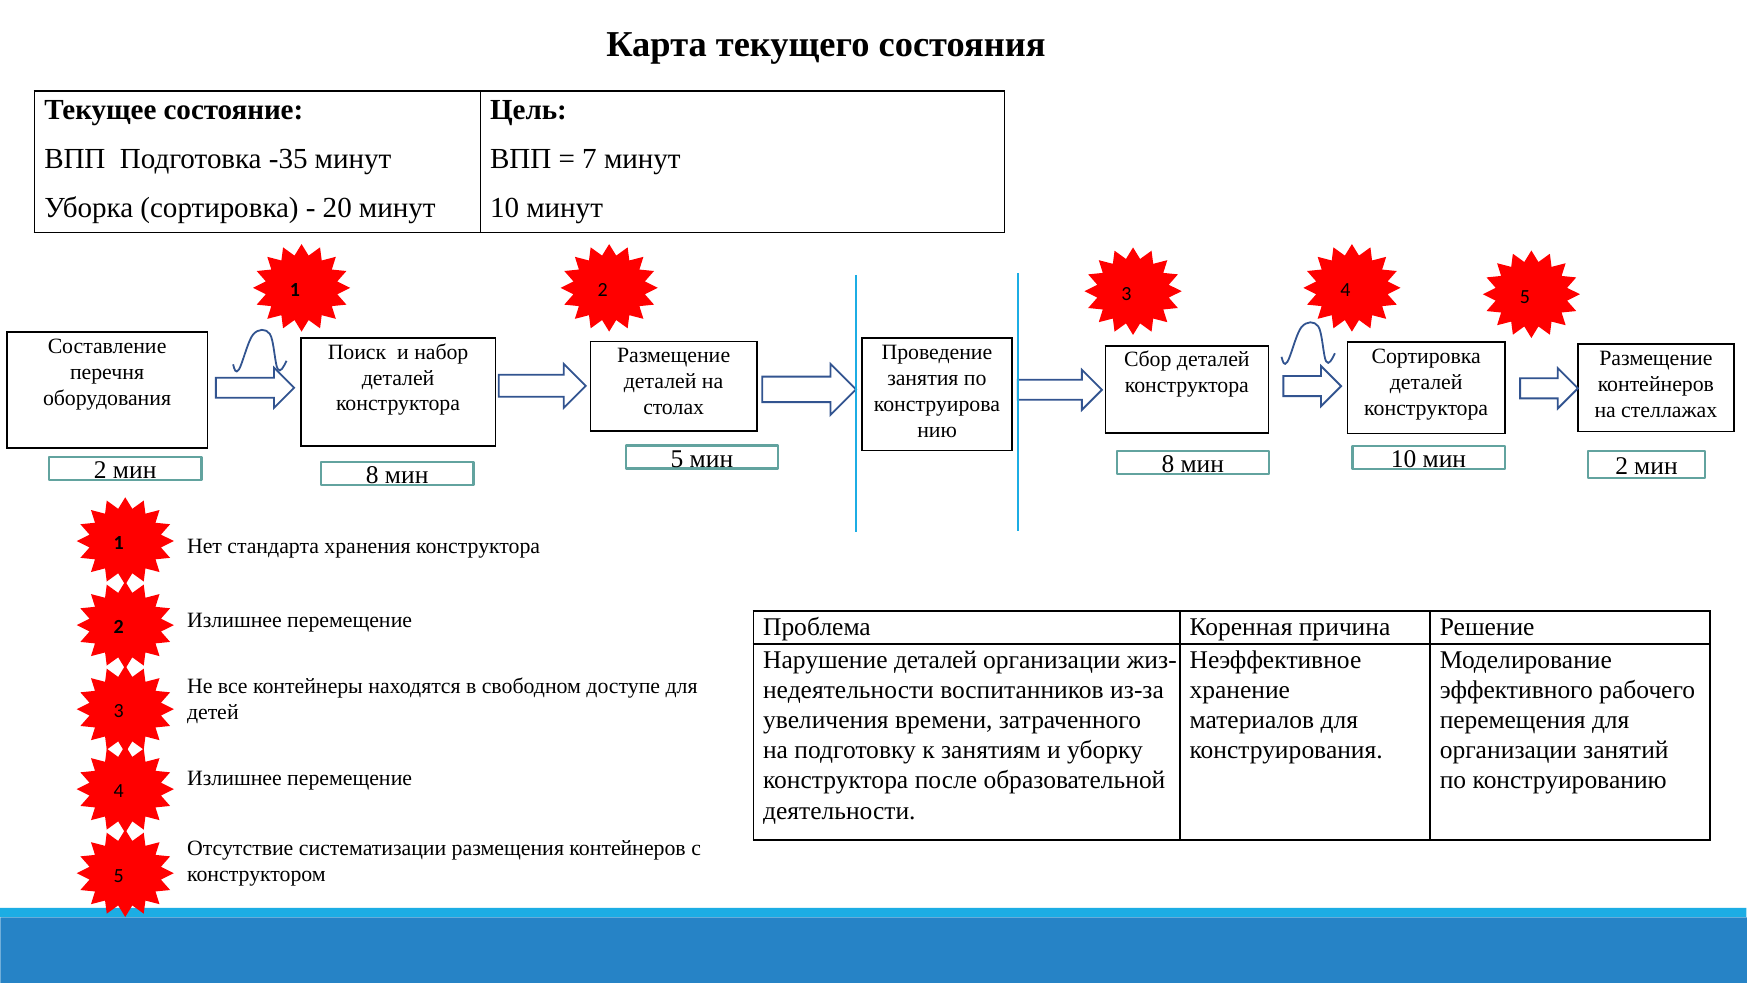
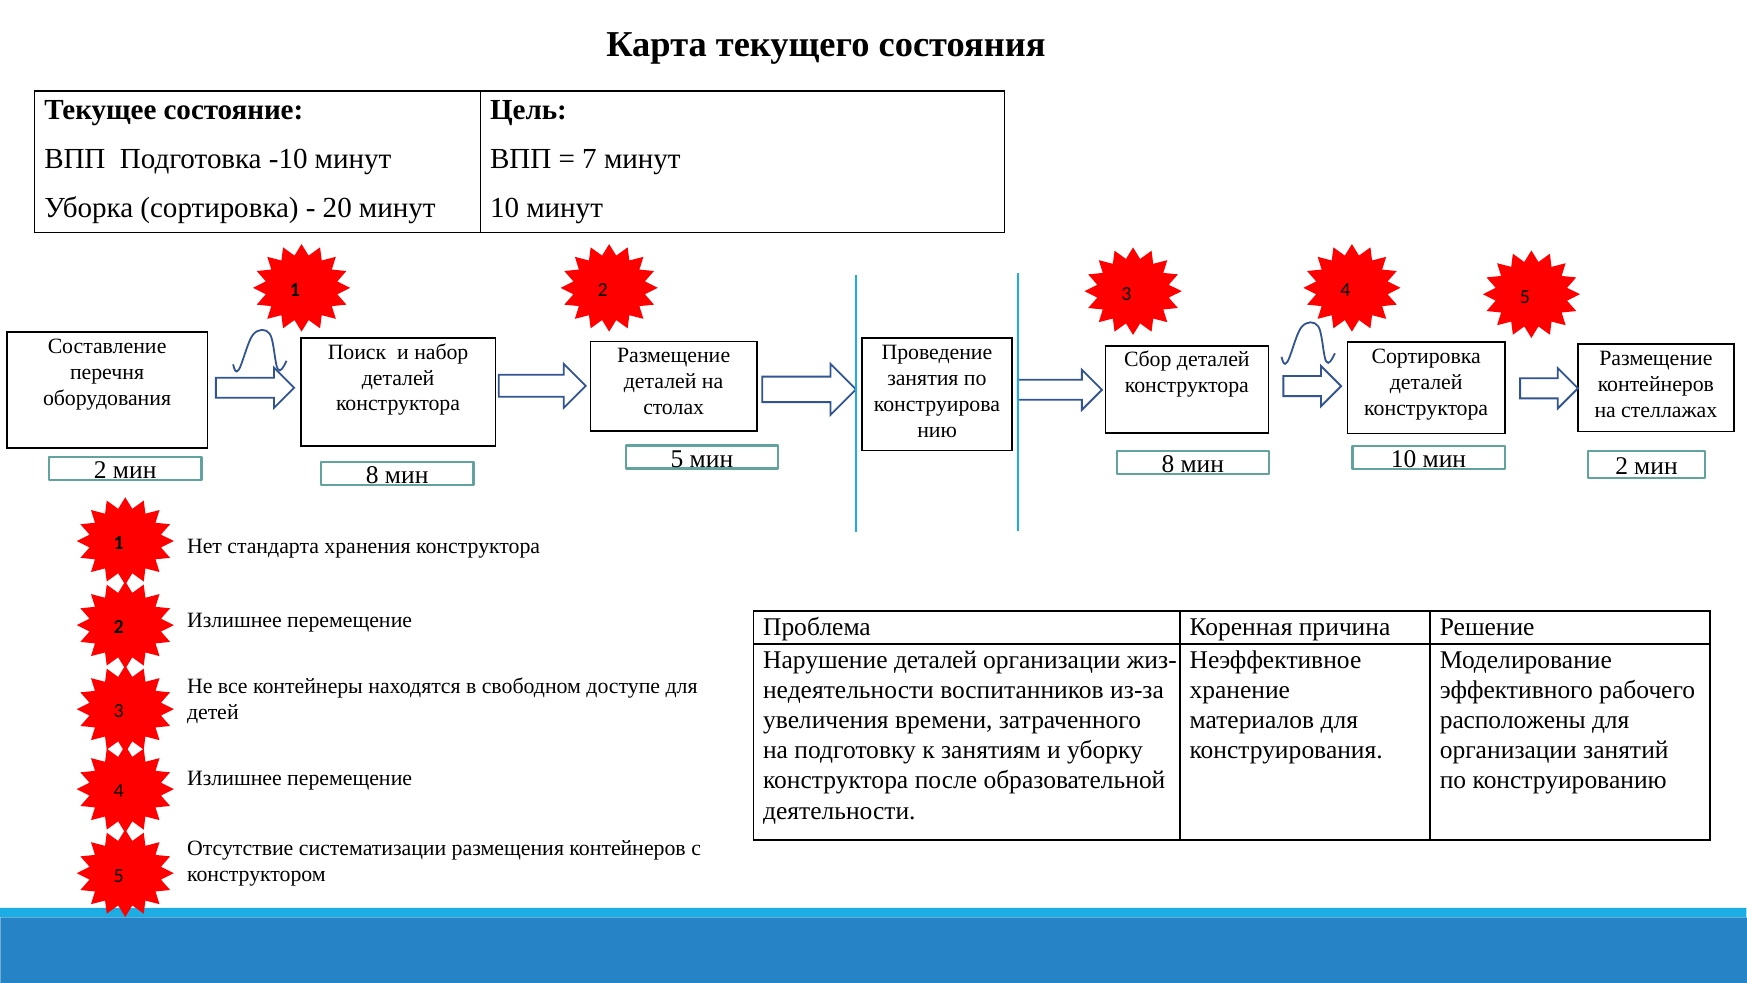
-35: -35 -> -10 (288, 159)
перемещения: перемещения -> расположены (1513, 720)
